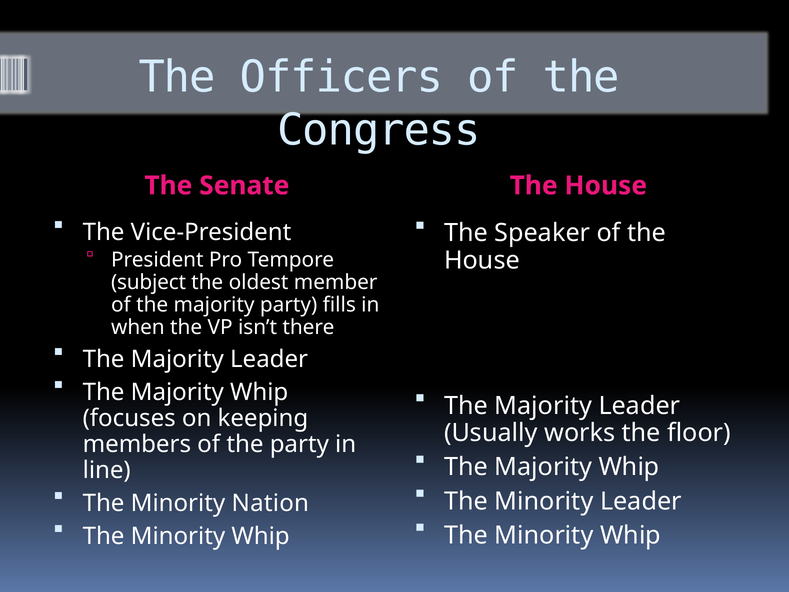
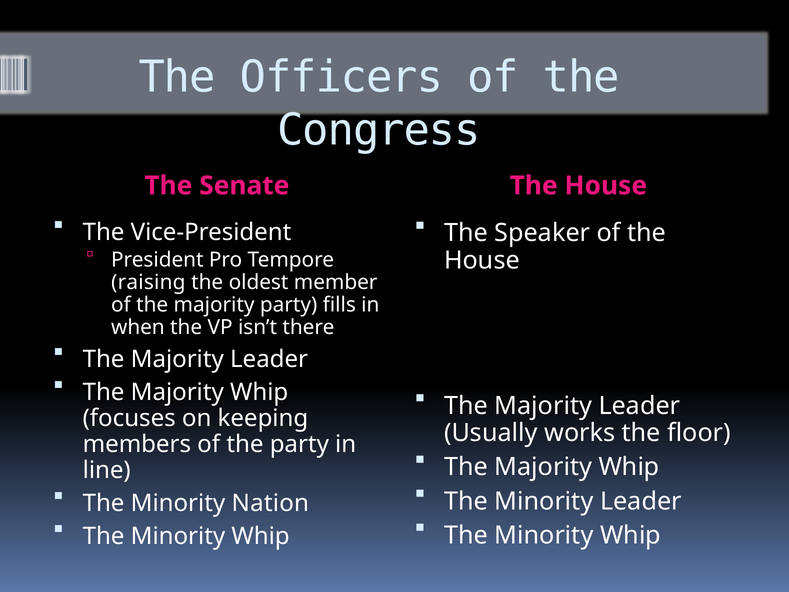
subject: subject -> raising (148, 282)
